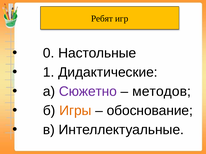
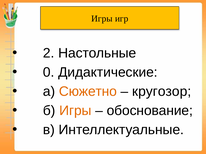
Ребят: Ребят -> Игры (102, 19)
0: 0 -> 2 (49, 53)
1: 1 -> 0 (49, 72)
Сюжетно colour: purple -> orange (88, 92)
методов: методов -> кругозор (162, 92)
